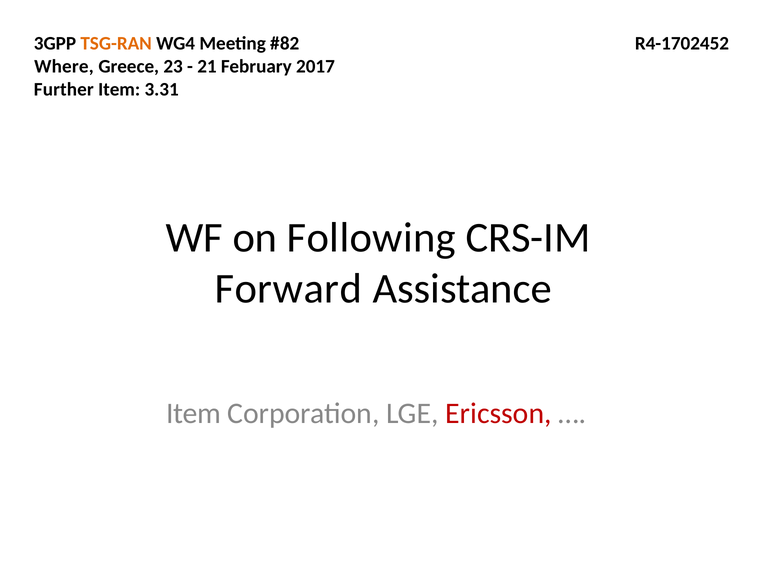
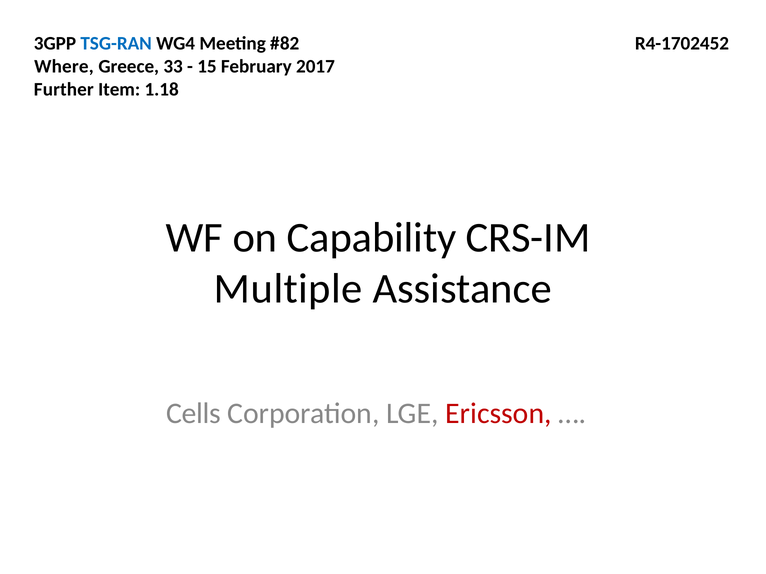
TSG-RAN colour: orange -> blue (116, 44)
23: 23 -> 33 (173, 67)
21: 21 -> 15 (207, 67)
3.31: 3.31 -> 1.18 (162, 90)
Following: Following -> Capability (372, 238)
Forward: Forward -> Multiple (288, 289)
Item: Item -> Cells (194, 414)
